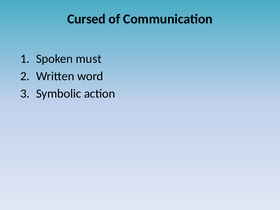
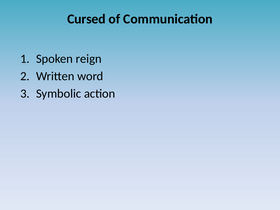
must: must -> reign (89, 59)
